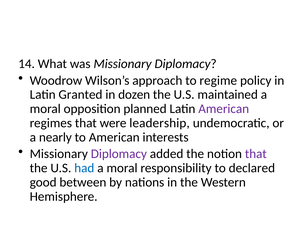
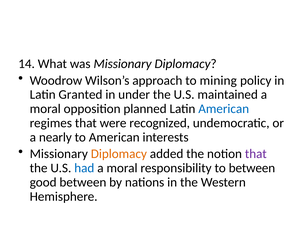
regime: regime -> mining (218, 80)
dozen: dozen -> under (134, 95)
American colour: purple -> blue (224, 109)
leadership: leadership -> recognized (160, 123)
Diplomacy colour: purple -> orange (119, 154)
to declared: declared -> between (252, 168)
